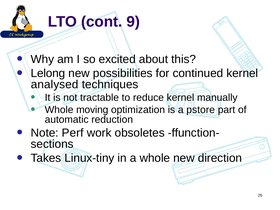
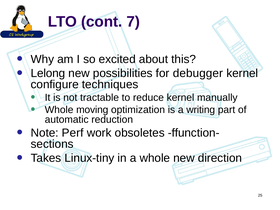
9: 9 -> 7 (133, 22)
continued: continued -> debugger (198, 73)
analysed: analysed -> configure (55, 85)
pstore: pstore -> writing (201, 110)
